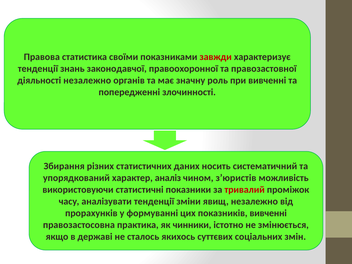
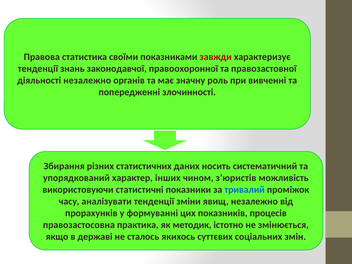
аналіз: аналіз -> інших (168, 178)
тривалий colour: red -> blue (245, 190)
показників вивченні: вивченні -> процесів (268, 213)
чинники: чинники -> методик (192, 225)
